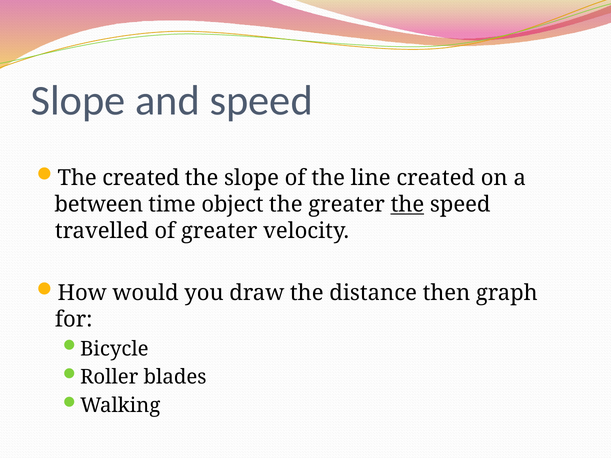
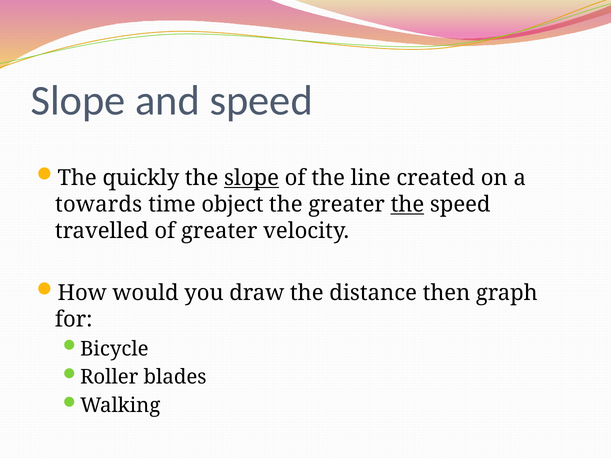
The created: created -> quickly (141, 178)
slope underline: none -> present (252, 178)
between: between -> towards (99, 205)
